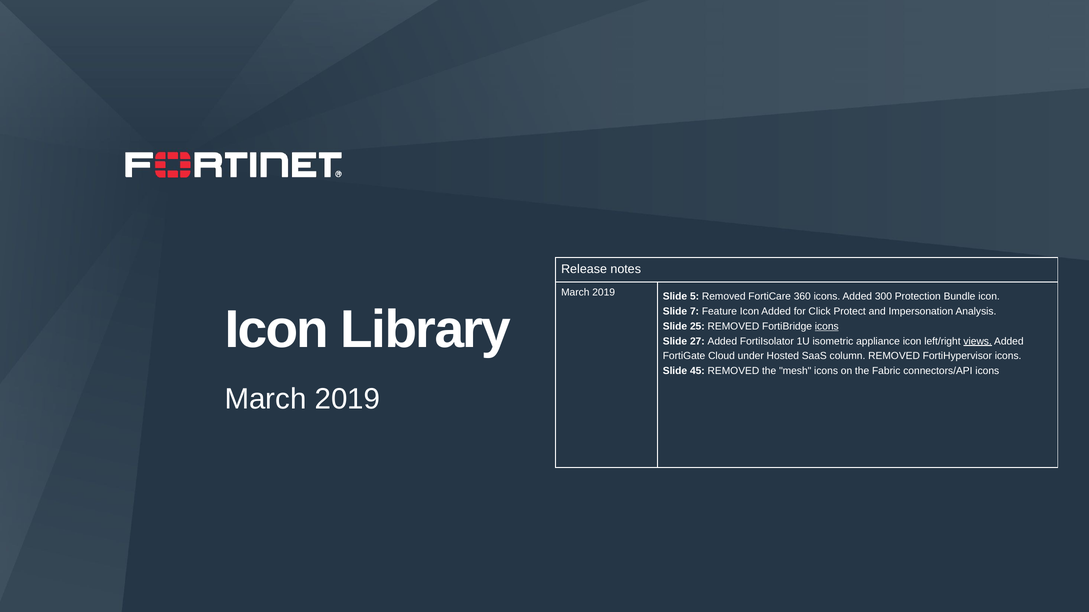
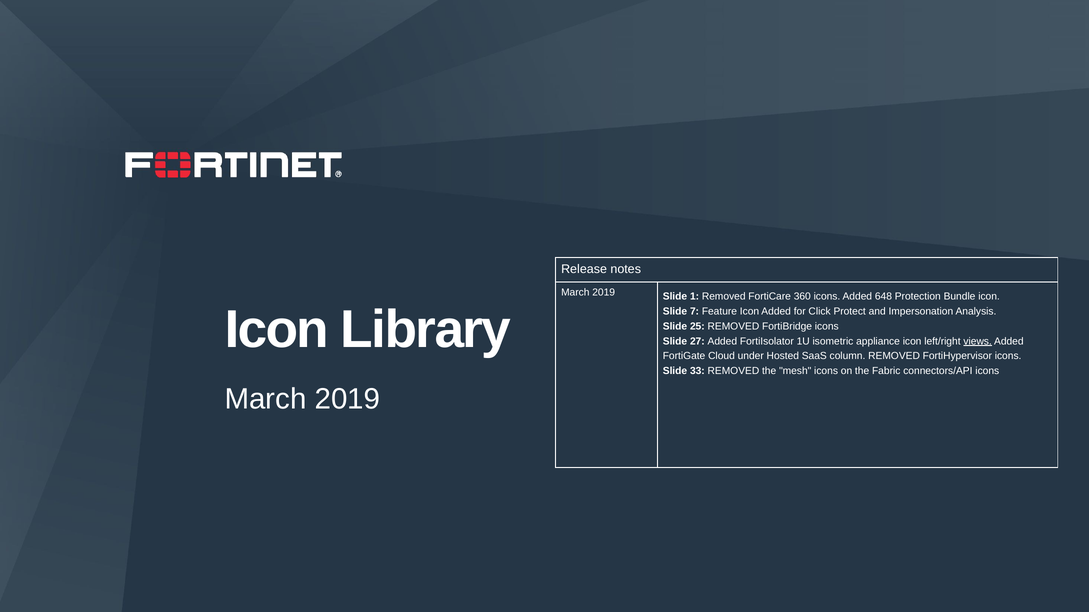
Slide 5: 5 -> 1 (695, 297)
300: 300 -> 648 (883, 297)
icons underline: present -> none (827, 327)
45: 45 -> 33 (697, 371)
